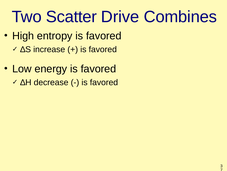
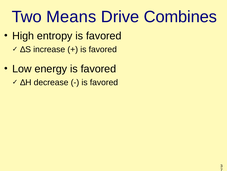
Scatter: Scatter -> Means (71, 17)
